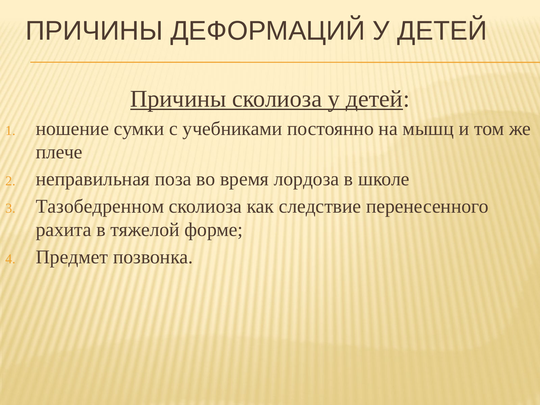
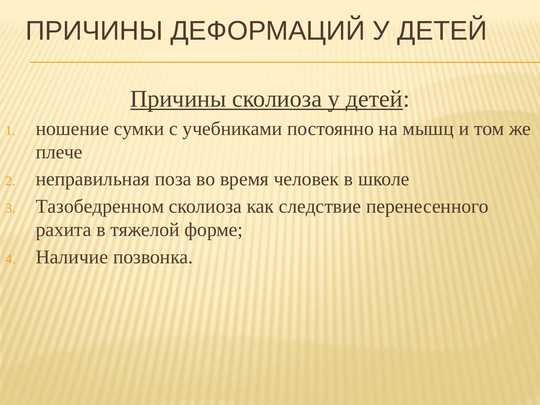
лордоза: лордоза -> человек (306, 179)
Предмет: Предмет -> Наличие (72, 257)
